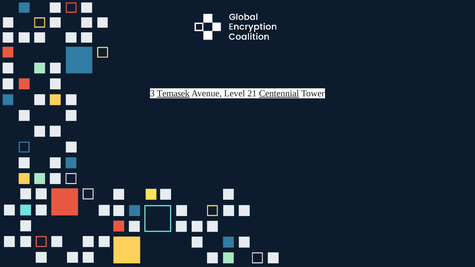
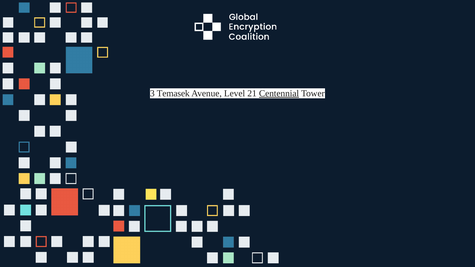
Temasek underline: present -> none (173, 94)
